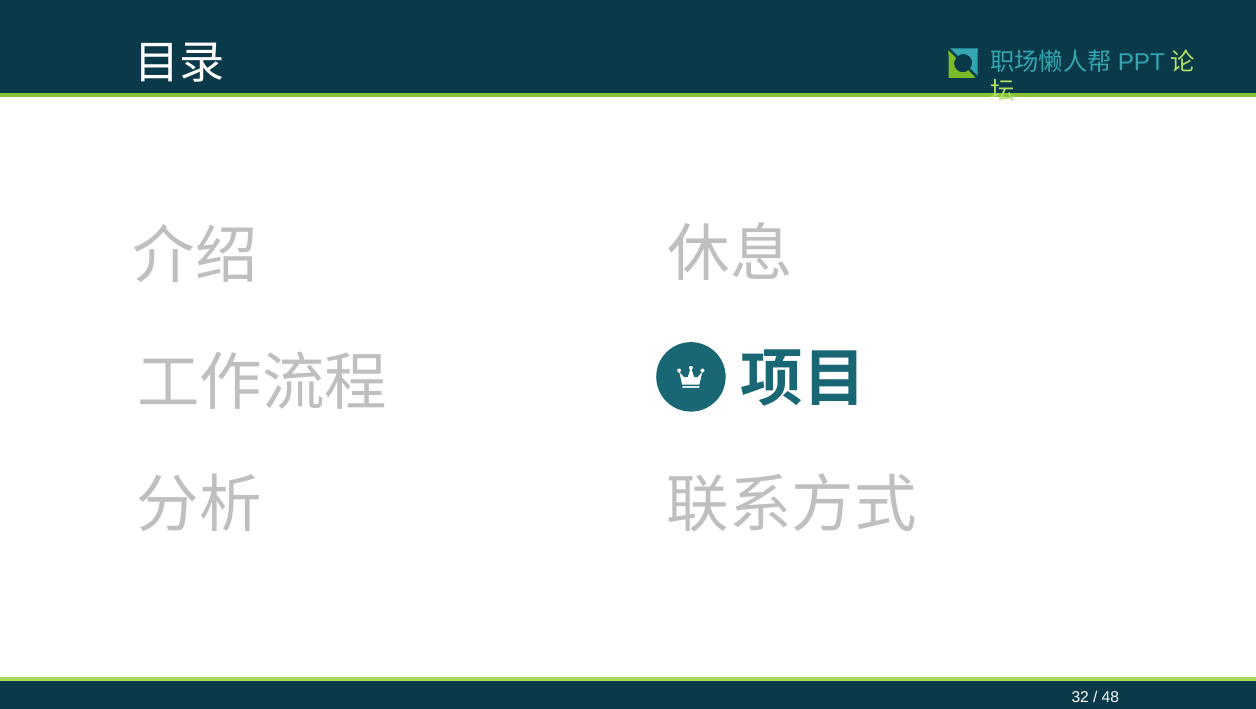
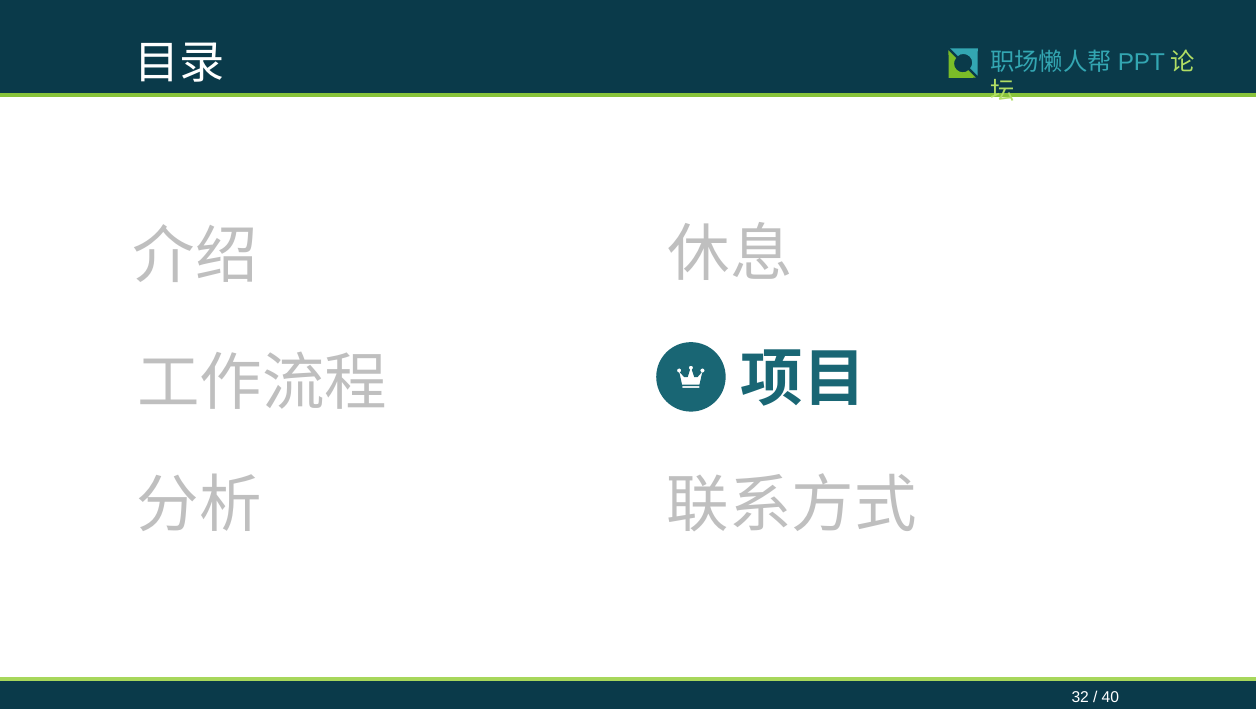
48: 48 -> 40 (1110, 697)
